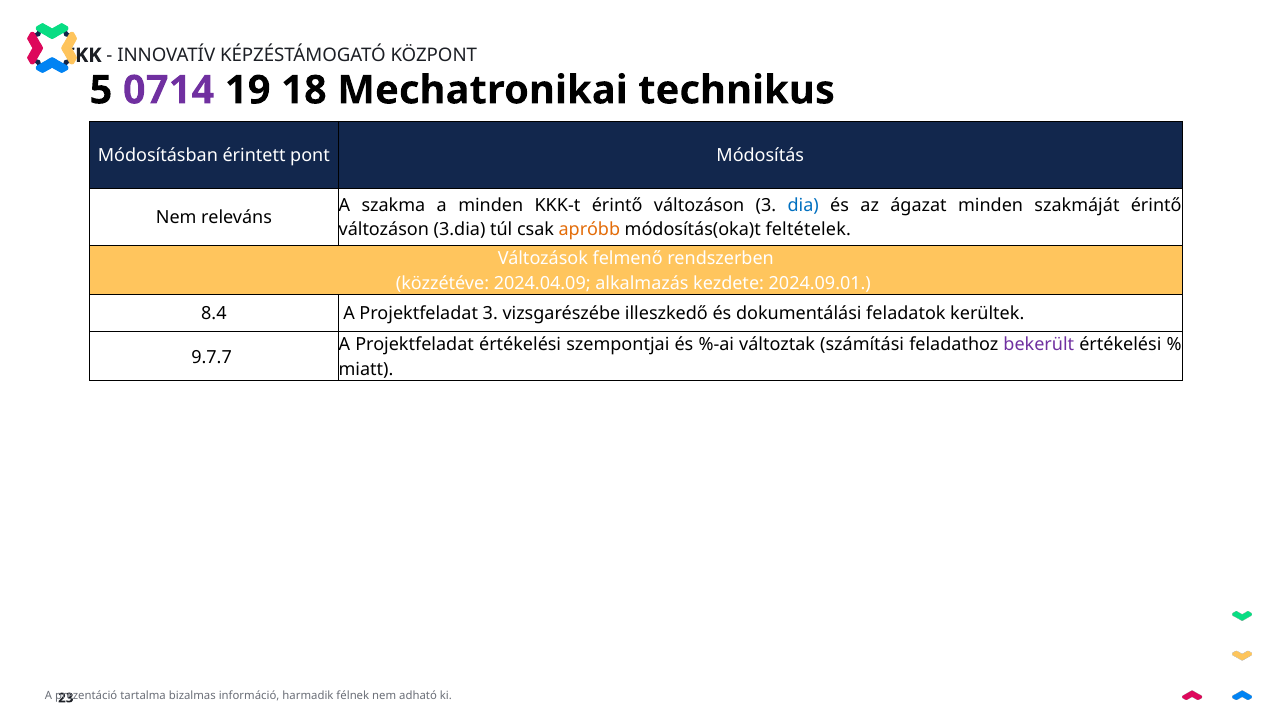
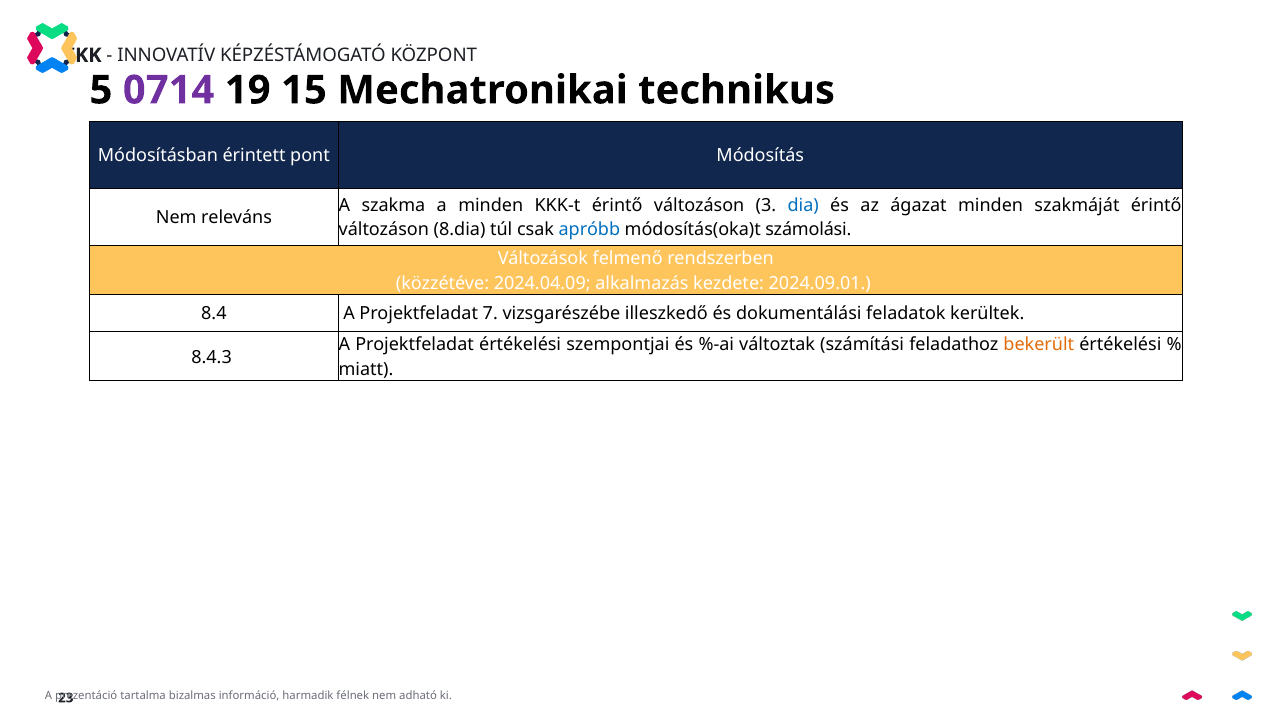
18: 18 -> 15 (304, 90)
3.dia: 3.dia -> 8.dia (460, 230)
apróbb colour: orange -> blue (589, 230)
feltételek: feltételek -> számolási (808, 230)
Projektfeladat 3: 3 -> 7 (490, 314)
bekerült colour: purple -> orange (1039, 345)
9.7.7: 9.7.7 -> 8.4.3 (212, 357)
